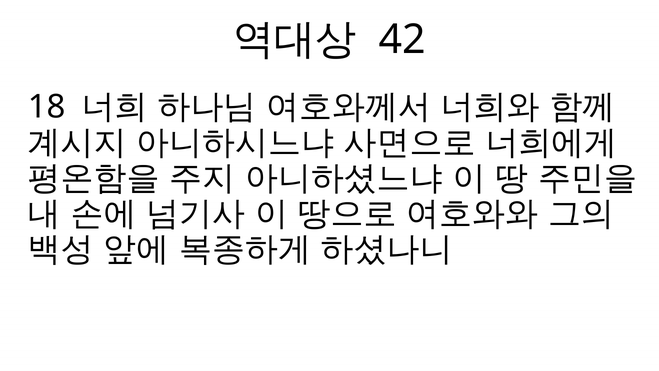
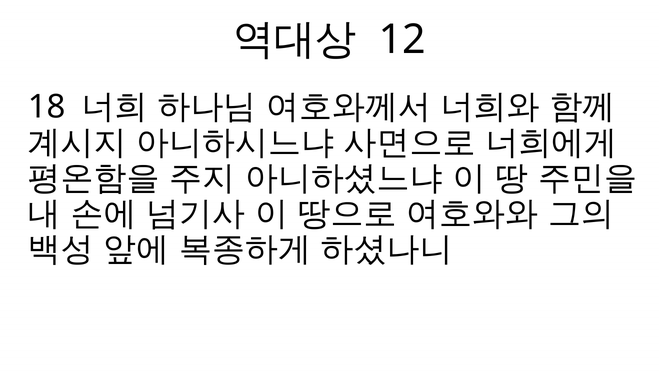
42: 42 -> 12 (402, 40)
